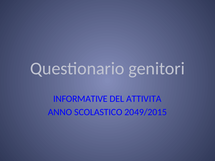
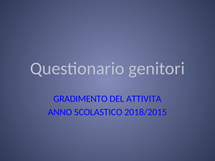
INFORMATIVE: INFORMATIVE -> GRADIMENTO (80, 99)
2049/2015: 2049/2015 -> 2018/2015 (146, 112)
